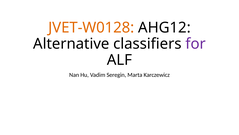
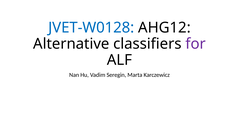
JVET-W0128 colour: orange -> blue (91, 27)
